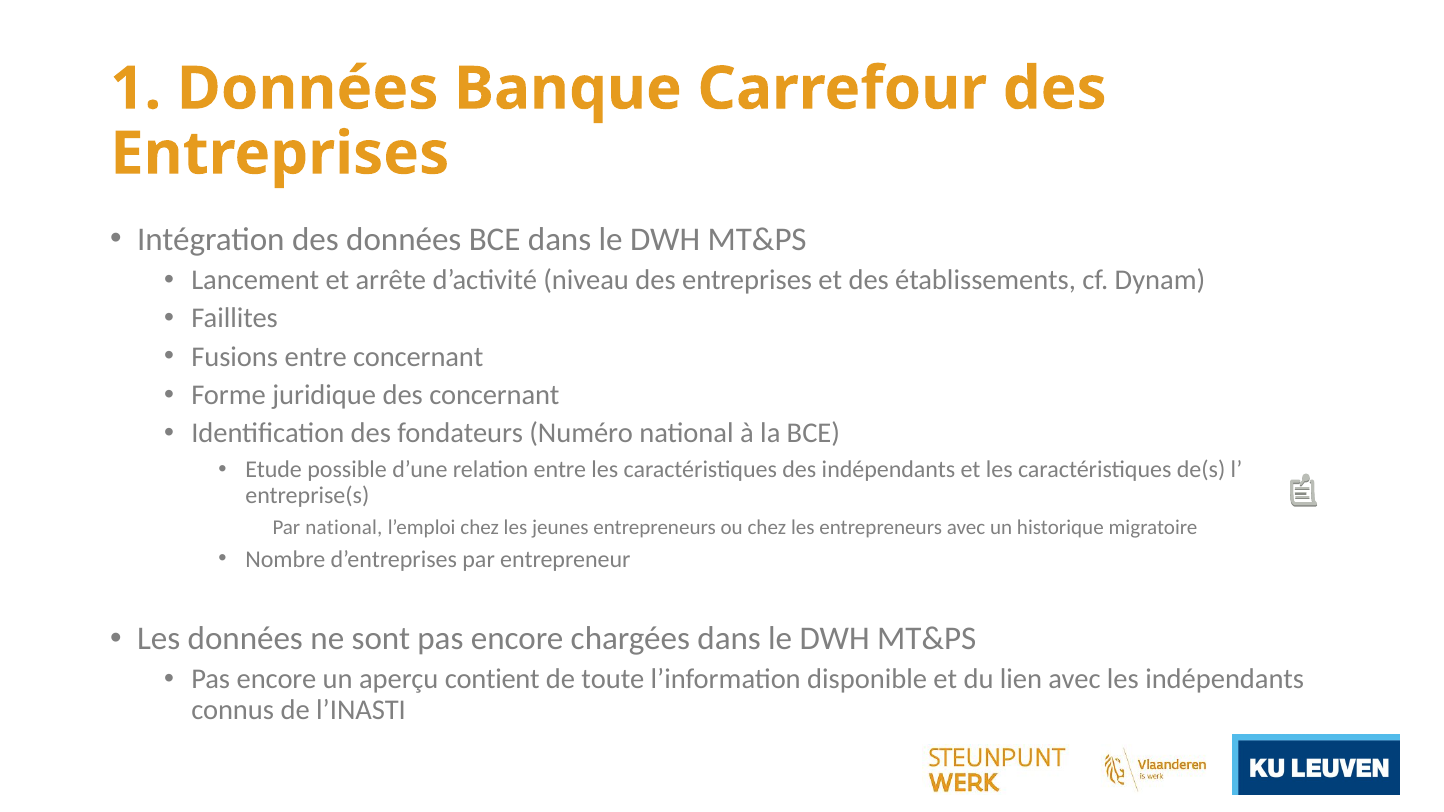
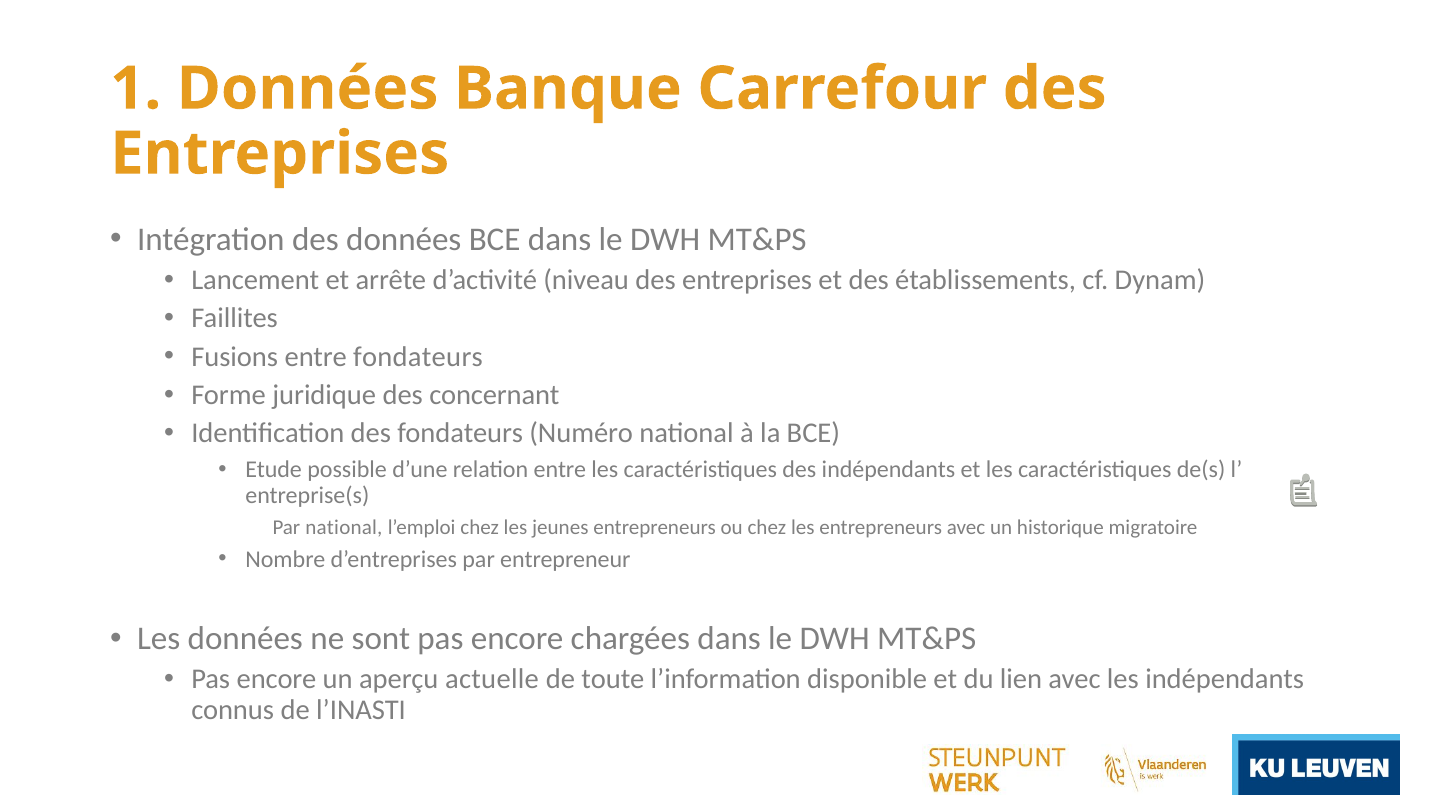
entre concernant: concernant -> fondateurs (418, 357)
contient: contient -> actuelle (492, 679)
